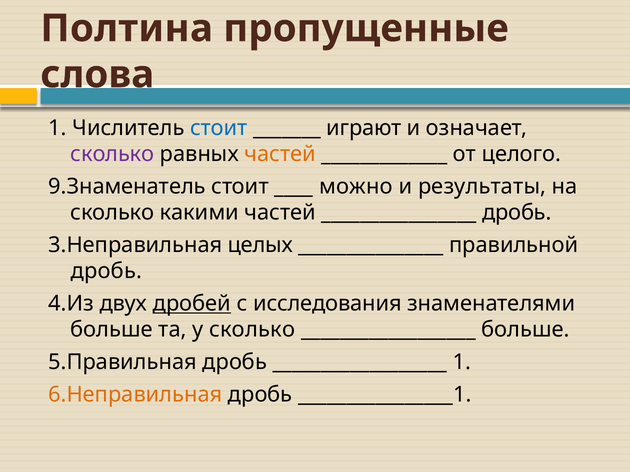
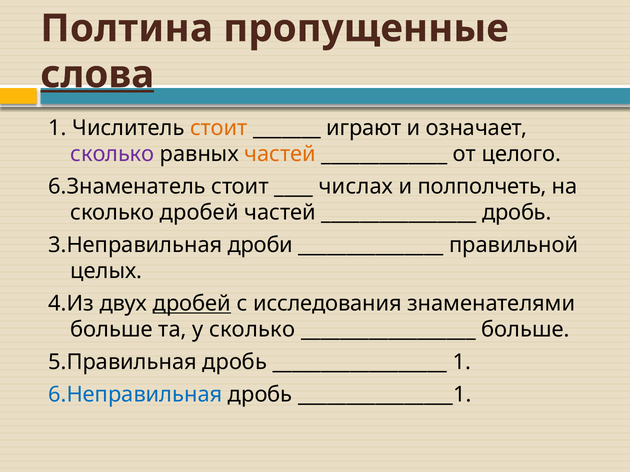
слова underline: none -> present (97, 75)
стоит colour: blue -> orange (219, 128)
9.Знаменатель: 9.Знаменатель -> 6.Знаменатель (127, 187)
можно: можно -> числах (356, 187)
результаты: результаты -> полполчеть (482, 187)
сколько какими: какими -> дробей (199, 213)
целых: целых -> дроби (260, 245)
дробь: дробь -> целых (106, 271)
6.Неправильная colour: orange -> blue (135, 395)
